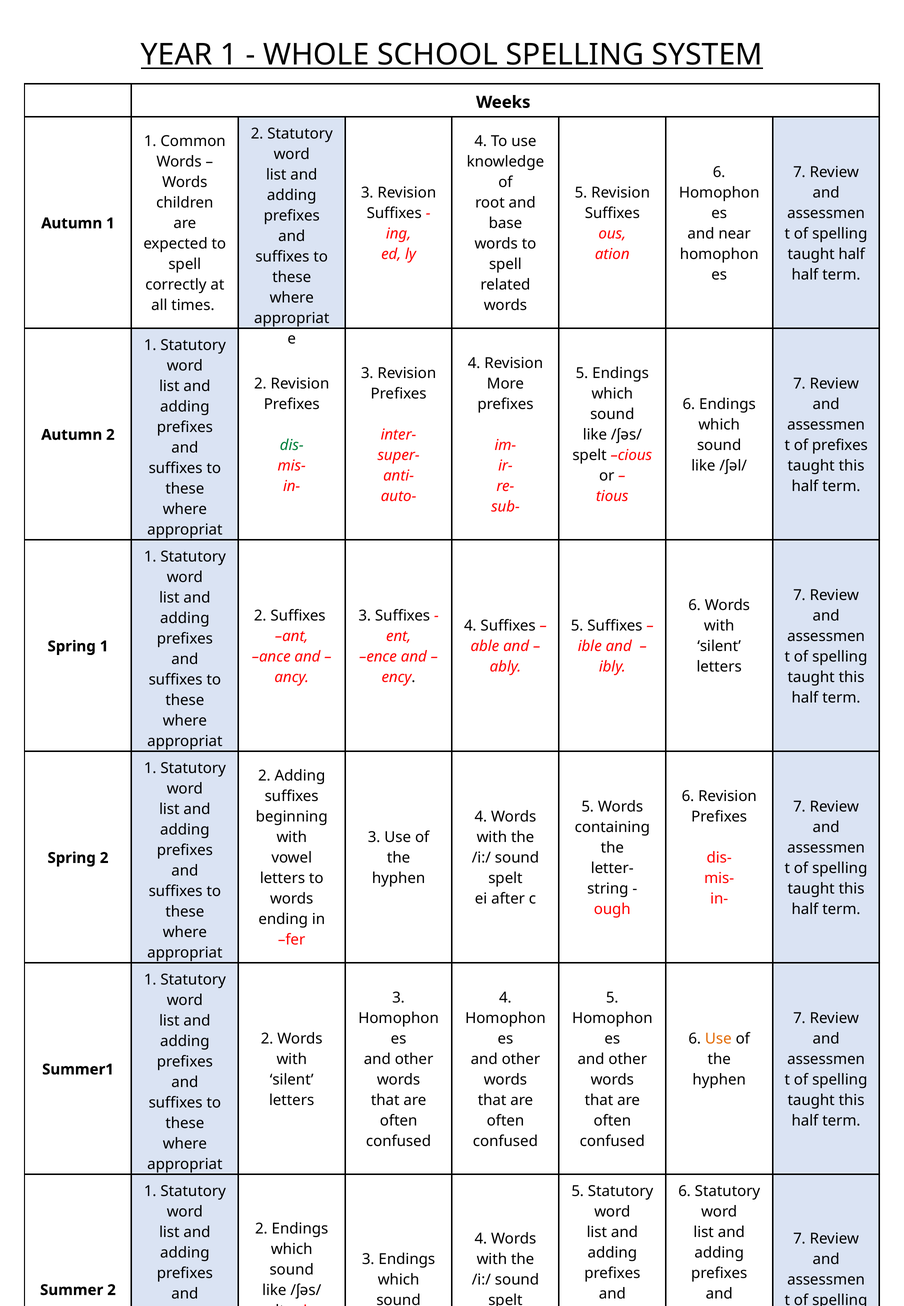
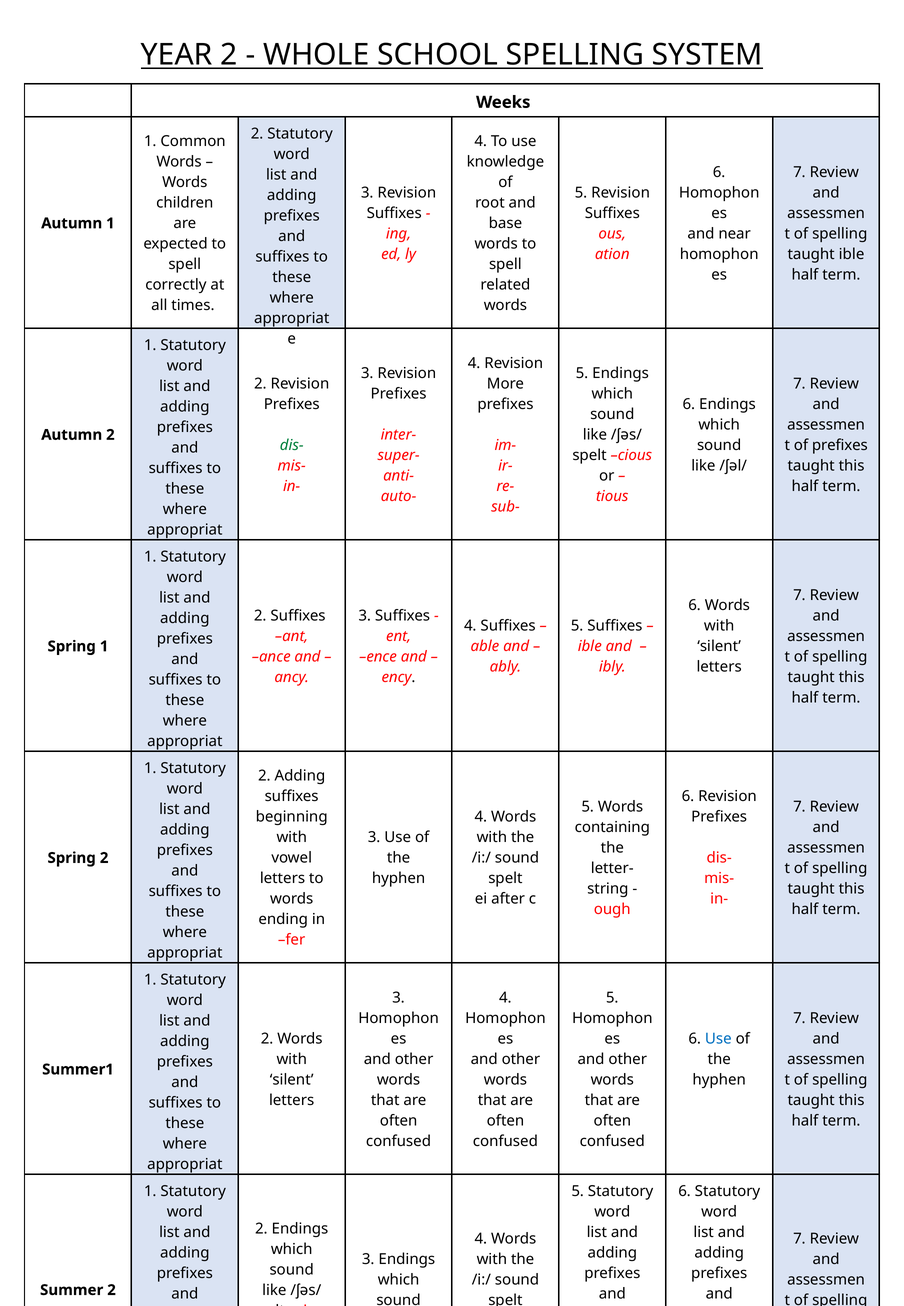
YEAR 1: 1 -> 2 (229, 55)
taught half: half -> ible (852, 254)
Use colour: orange -> blue (718, 1039)
